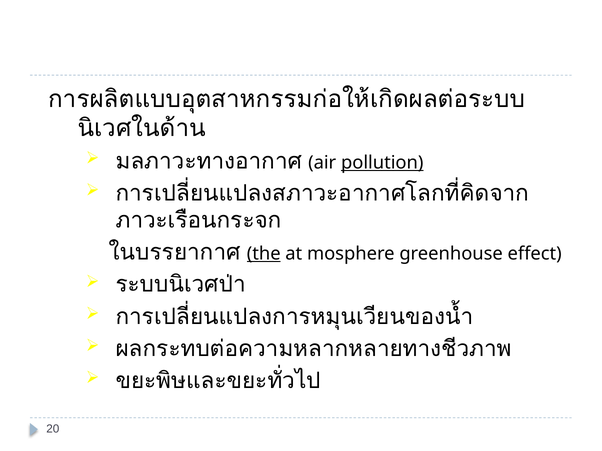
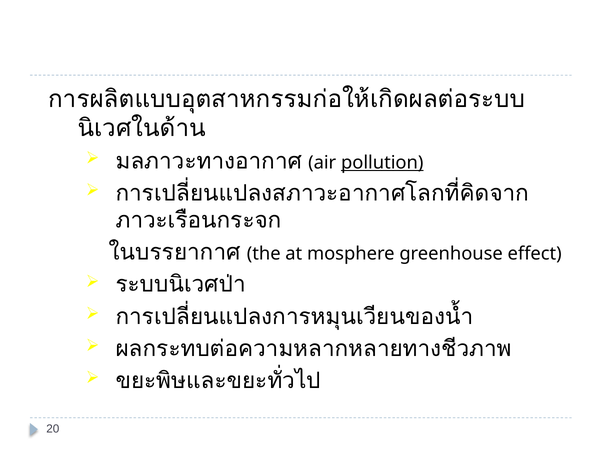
the underline: present -> none (264, 254)
